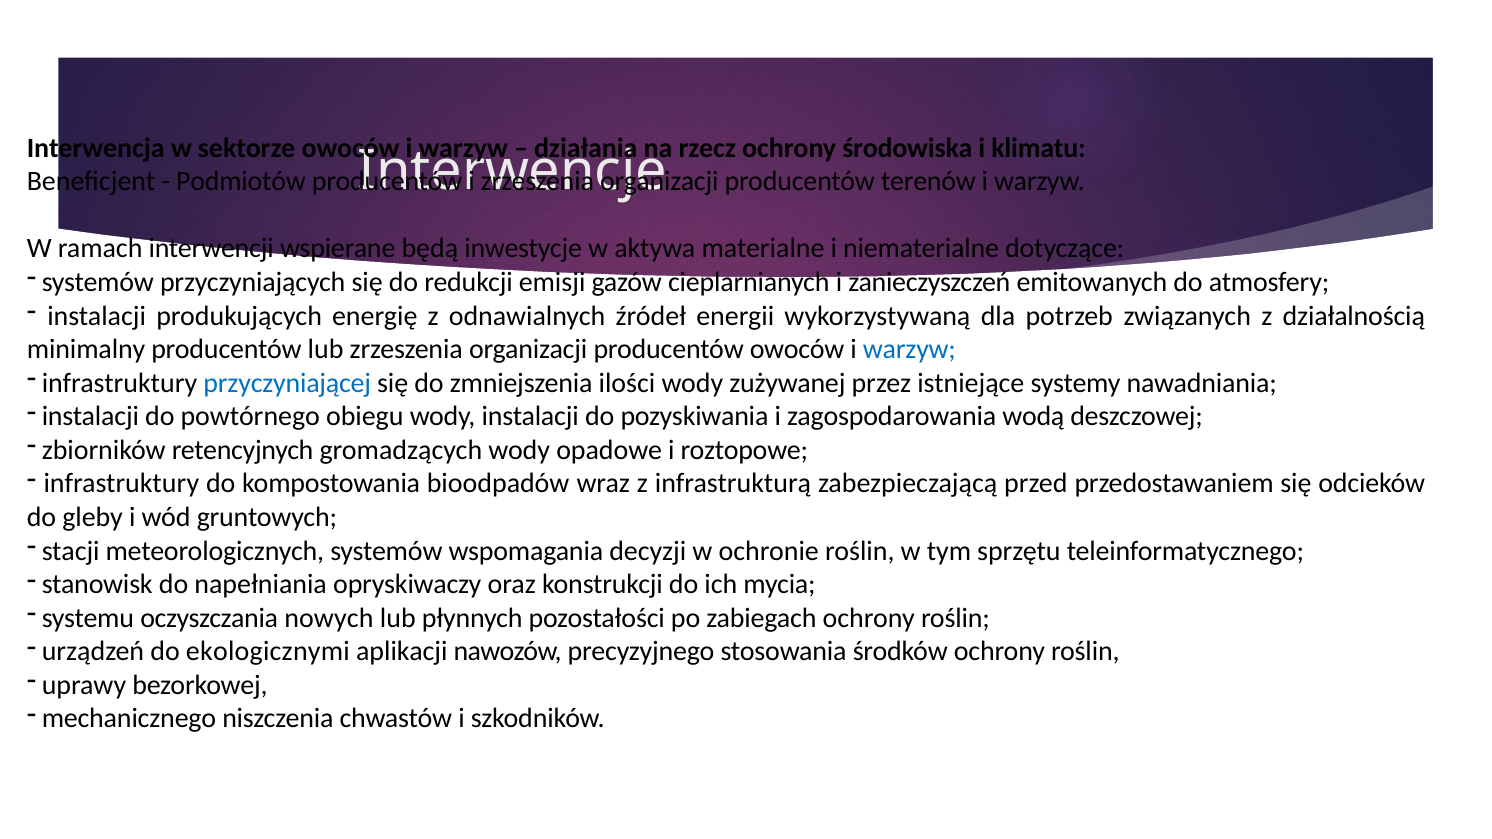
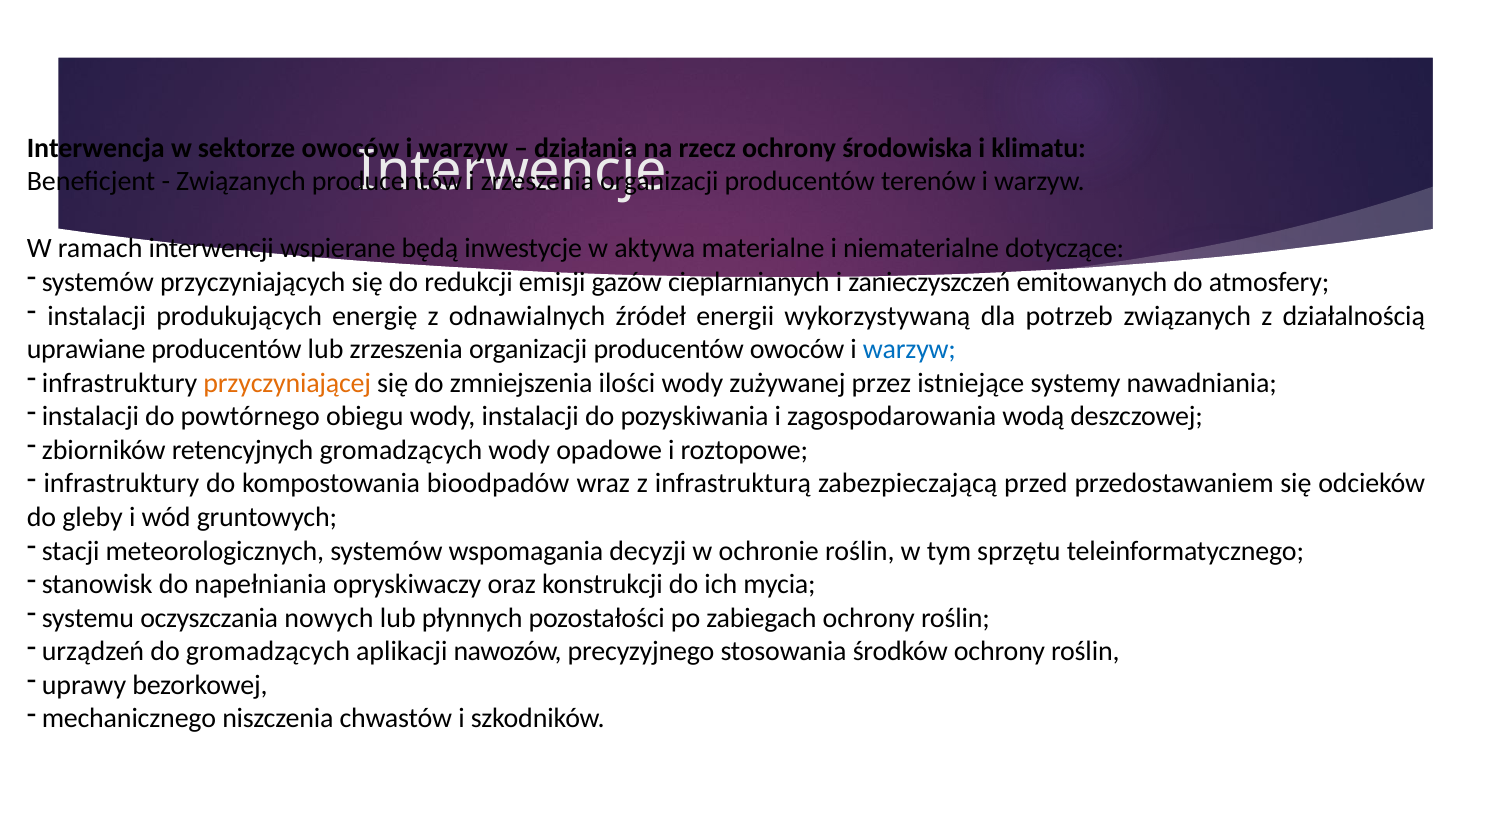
Podmiotów: Podmiotów -> Związanych (241, 182)
minimalny: minimalny -> uprawiane (86, 350)
przyczyniającej colour: blue -> orange (287, 383)
do ekologicznymi: ekologicznymi -> gromadzących (268, 652)
